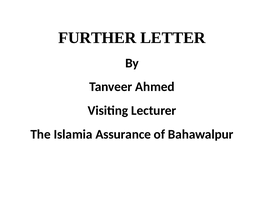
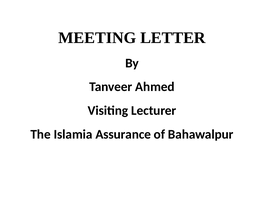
FURTHER: FURTHER -> MEETING (97, 38)
